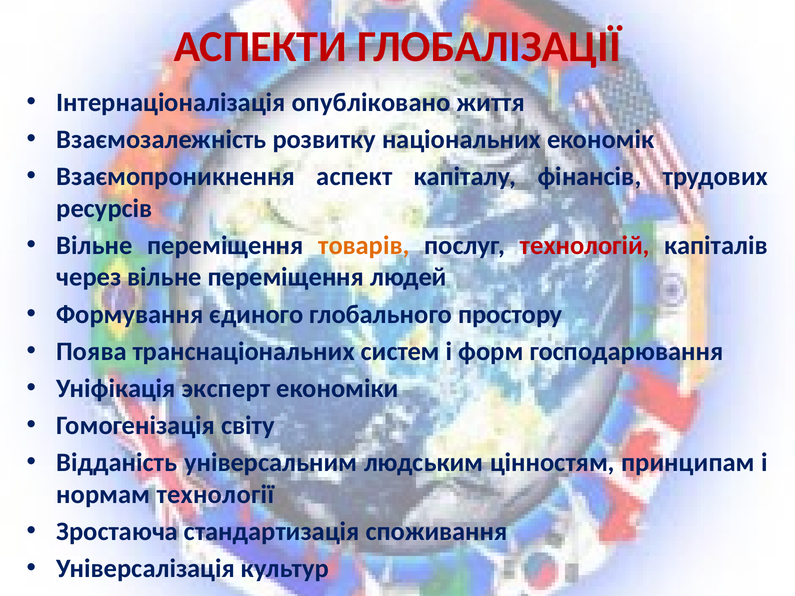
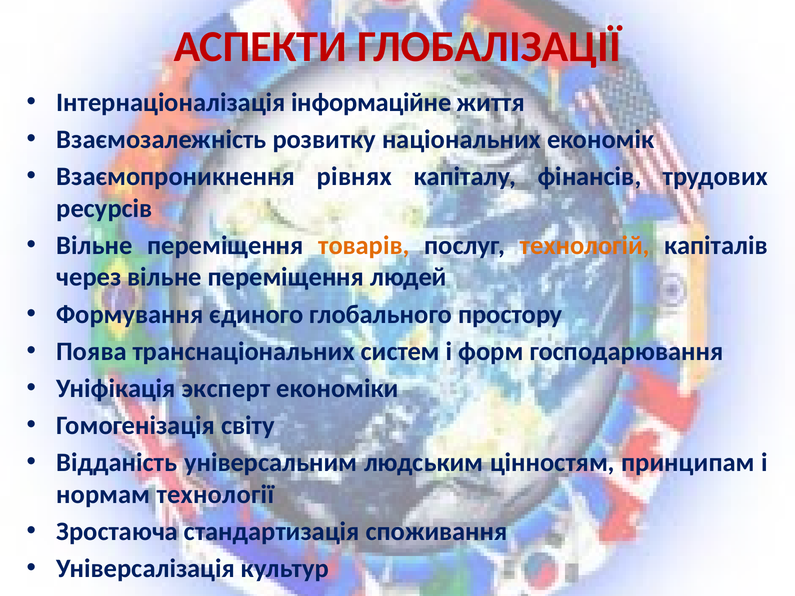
опубліковано: опубліковано -> інформаційне (371, 102)
аспект: аспект -> рівнях (354, 177)
технологій colour: red -> orange (585, 246)
